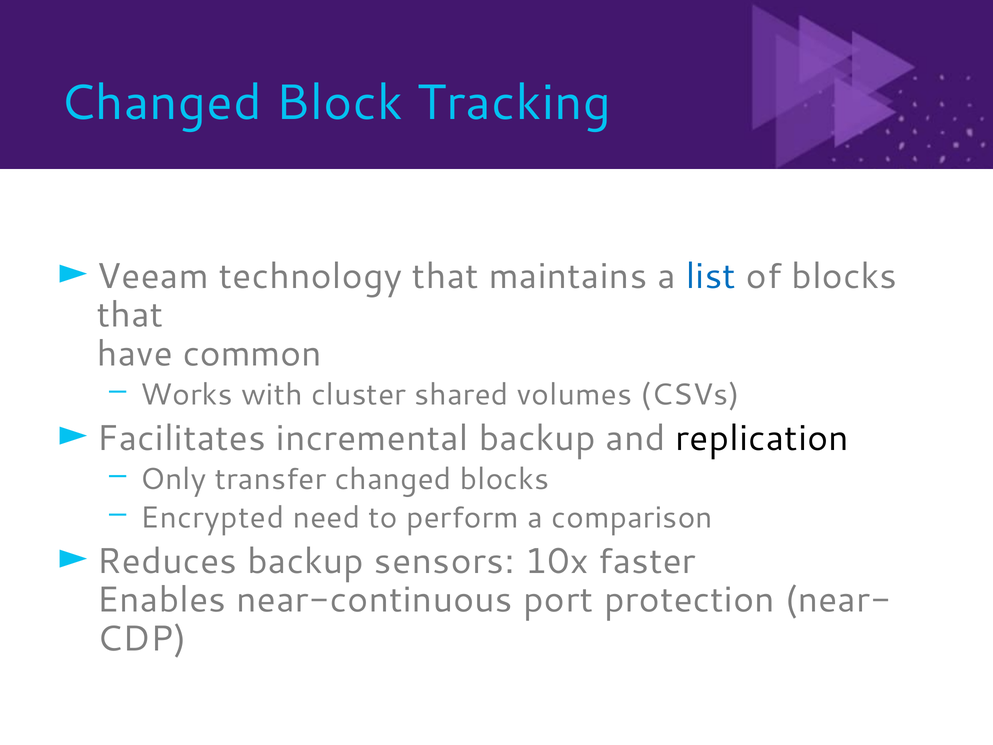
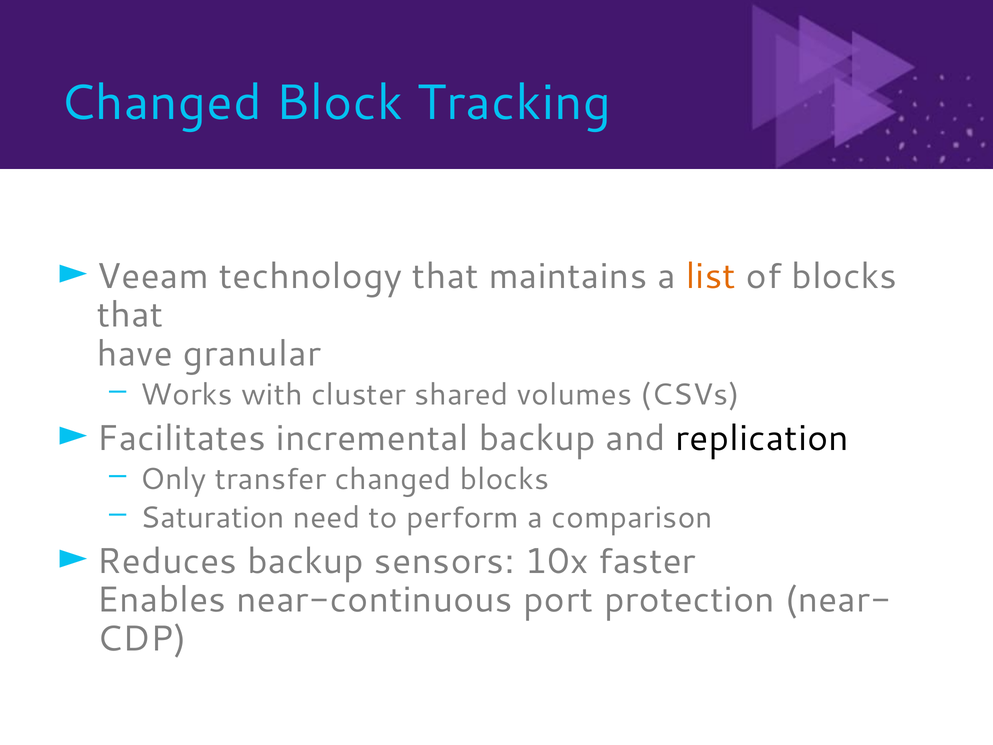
list colour: blue -> orange (711, 276)
common: common -> granular (252, 354)
Encrypted: Encrypted -> Saturation (212, 518)
